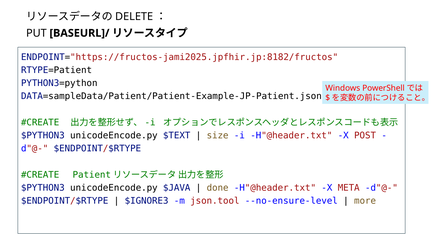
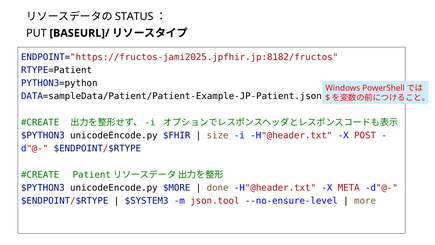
DELETE: DELETE -> STATUS (134, 17)
$TEXT: $TEXT -> $FHIR (177, 135)
$JAVA: $JAVA -> $MORE (177, 188)
$IGNORE3: $IGNORE3 -> $SYSTEM3 (147, 201)
